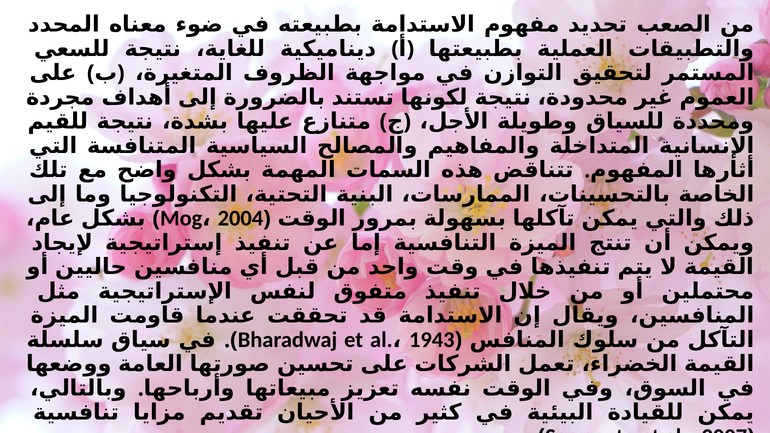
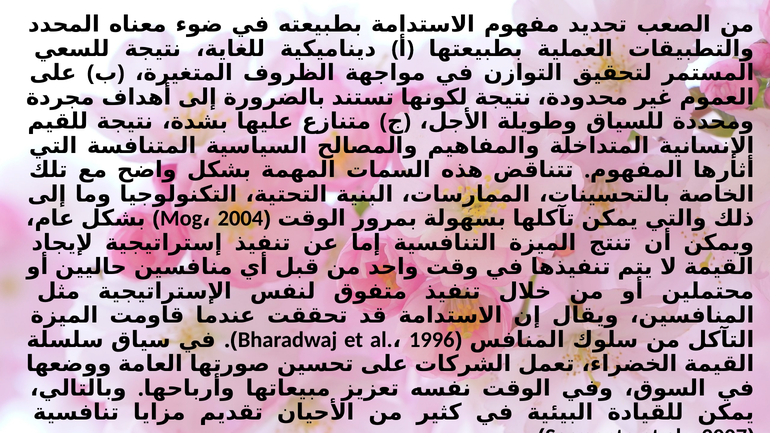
1943: 1943 -> 1996 (432, 340)
